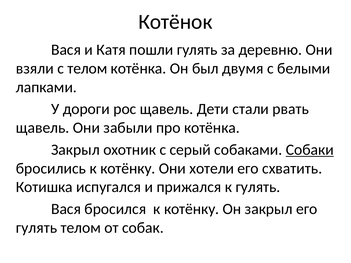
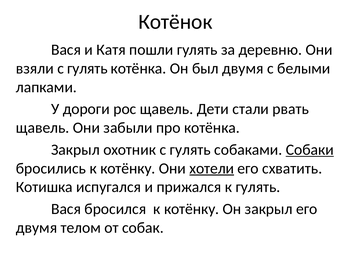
взяли с телом: телом -> гулять (87, 69)
охотник с серый: серый -> гулять (190, 150)
хотели underline: none -> present (212, 169)
гулять: гулять -> двумя (37, 228)
